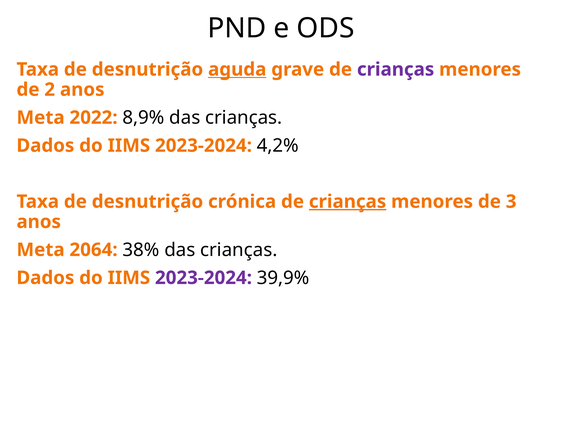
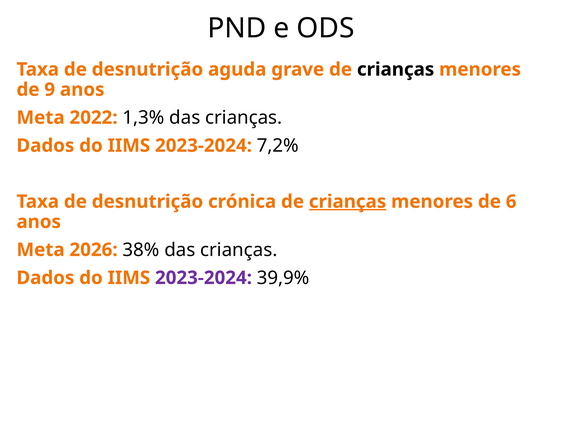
aguda underline: present -> none (237, 70)
crianças colour: purple -> black (396, 70)
2: 2 -> 9 (50, 90)
8,9%: 8,9% -> 1,3% (144, 118)
4,2%: 4,2% -> 7,2% (278, 146)
3: 3 -> 6 (511, 202)
2064: 2064 -> 2026 (94, 250)
